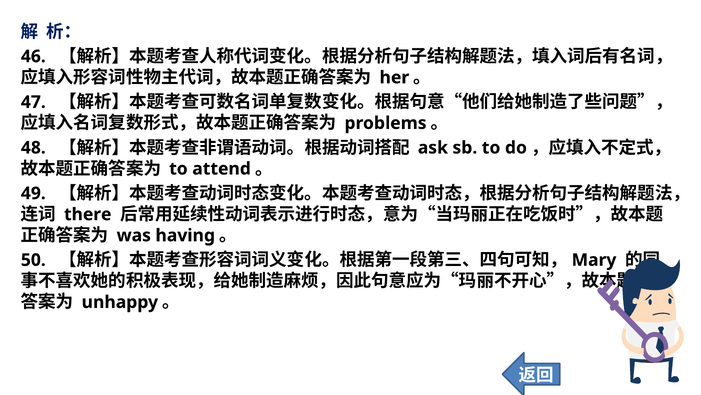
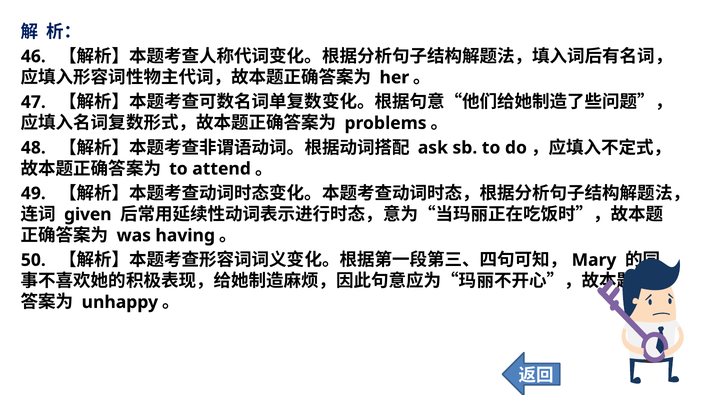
there: there -> given (88, 214)
